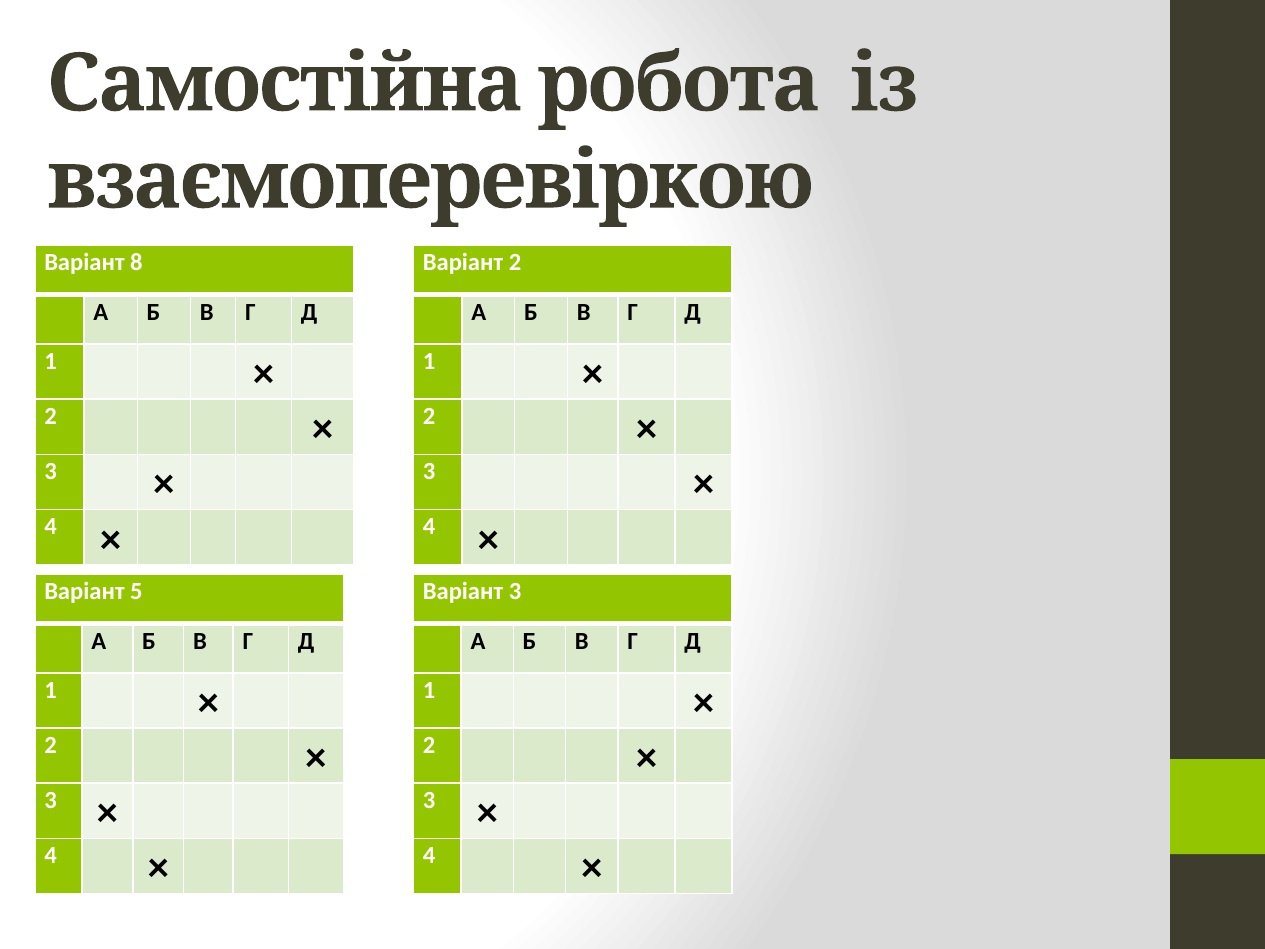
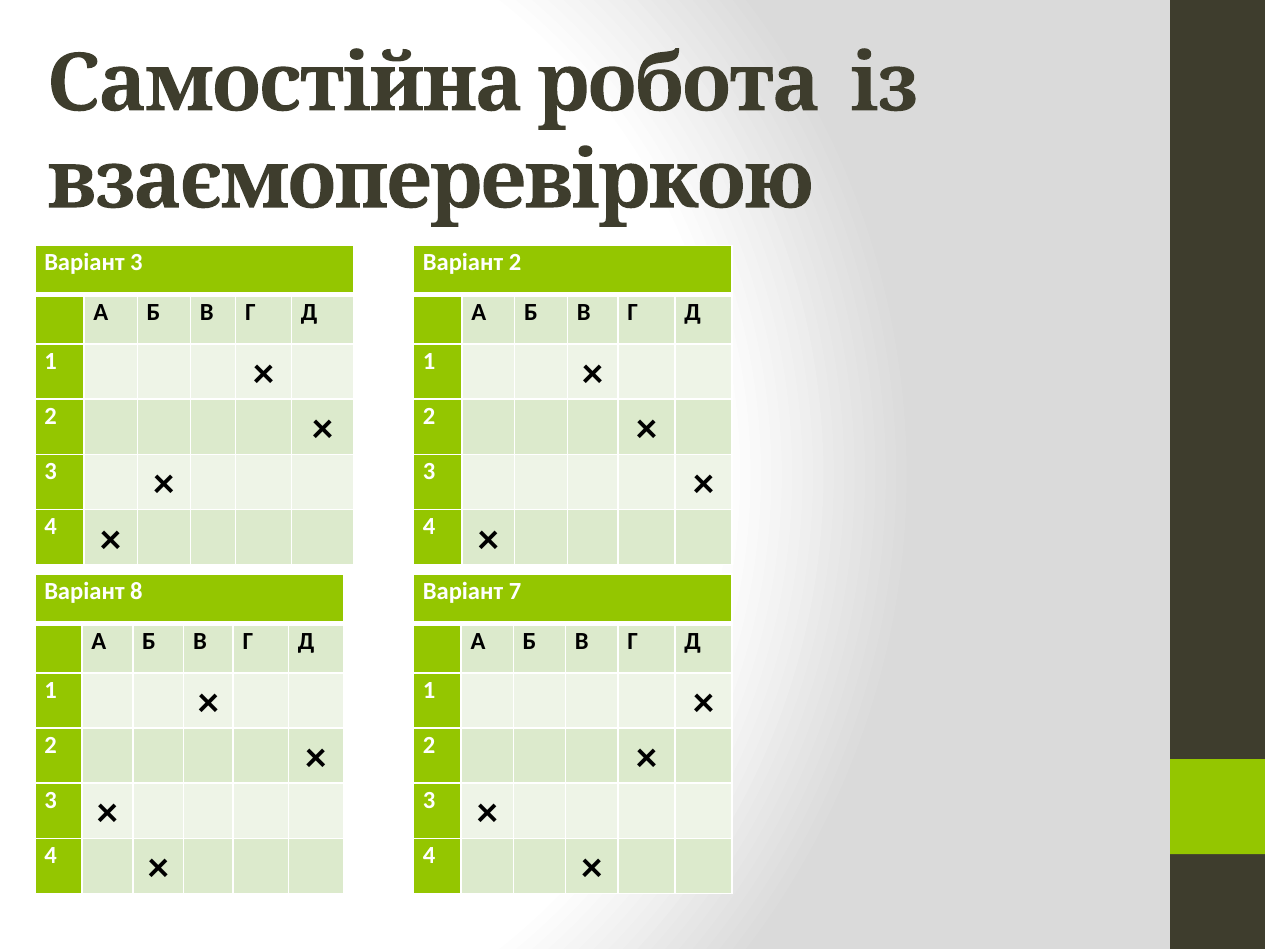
Варіант 8: 8 -> 3 (136, 263)
5: 5 -> 8 (136, 591)
Варіант 3: 3 -> 7 (515, 591)
